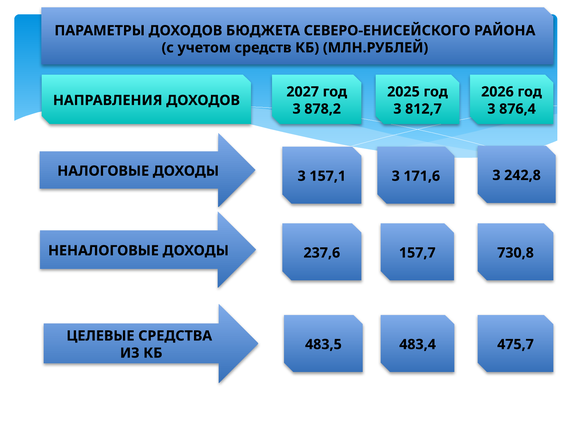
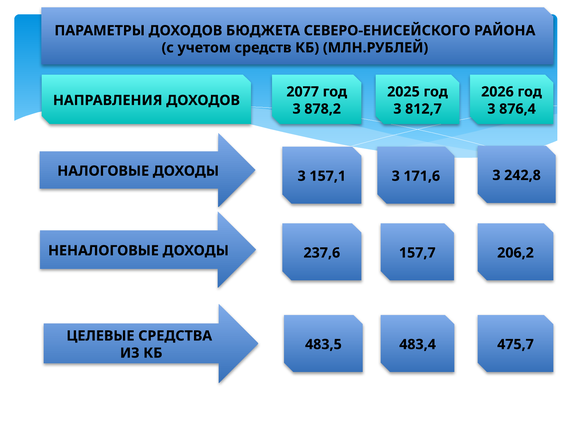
2027: 2027 -> 2077 (303, 92)
730,8: 730,8 -> 206,2 (516, 253)
